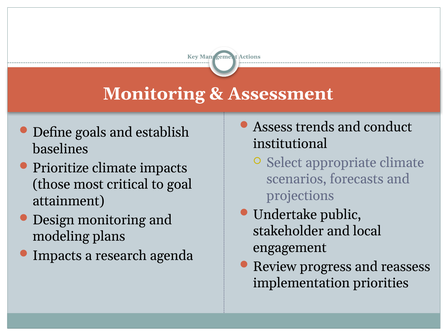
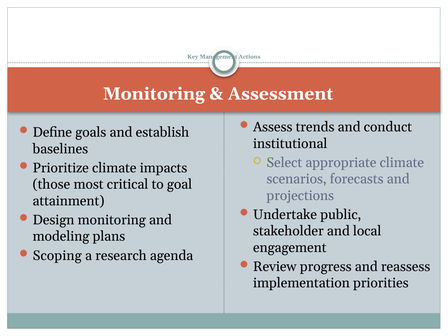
Impacts: Impacts -> Scoping (57, 256)
